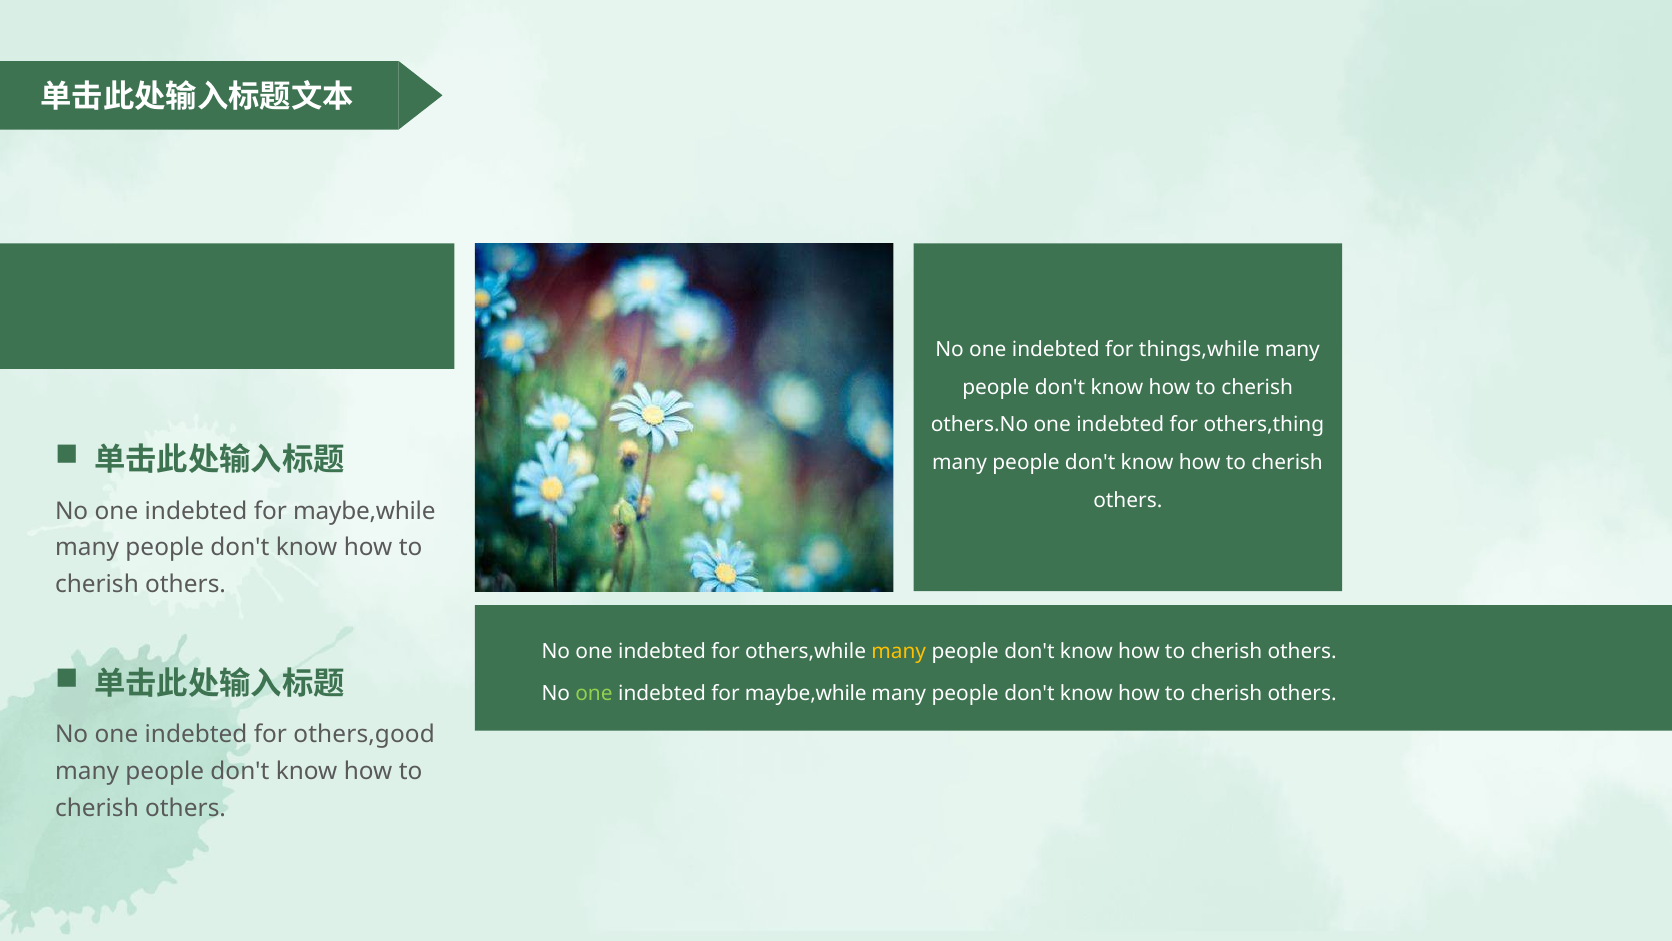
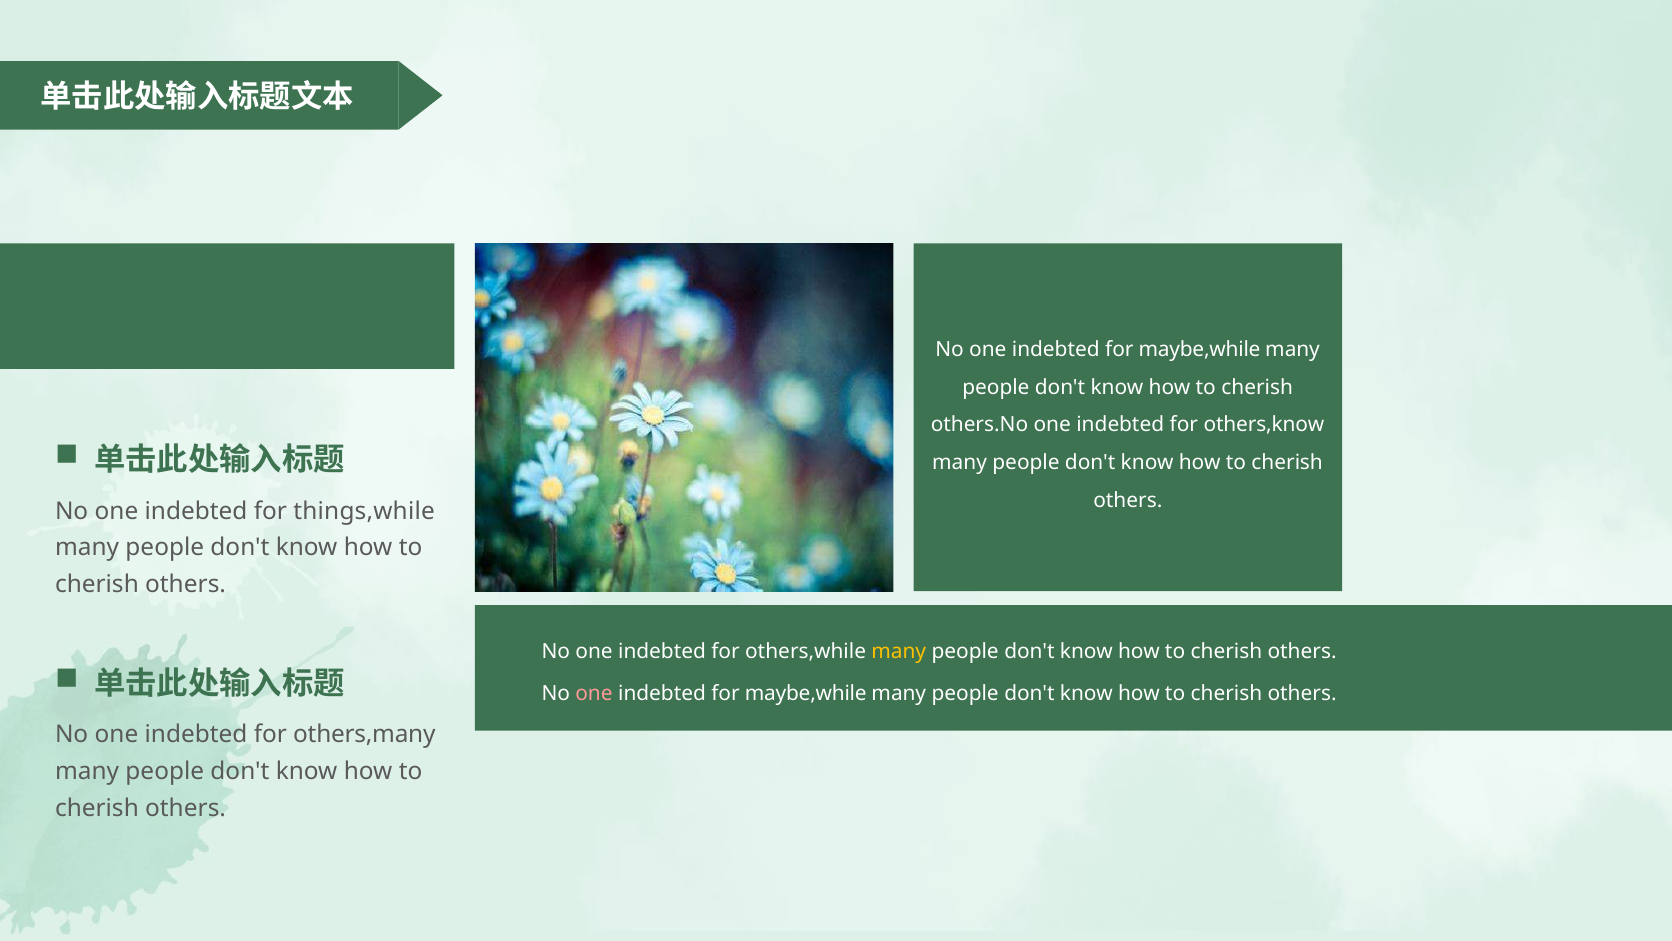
things,while: things,while -> maybe,while (1200, 350)
others,thing: others,thing -> others,know (1264, 425)
maybe,while: maybe,while -> things,while (364, 511)
one colour: light green -> pink (594, 693)
others,good: others,good -> others,many (364, 734)
